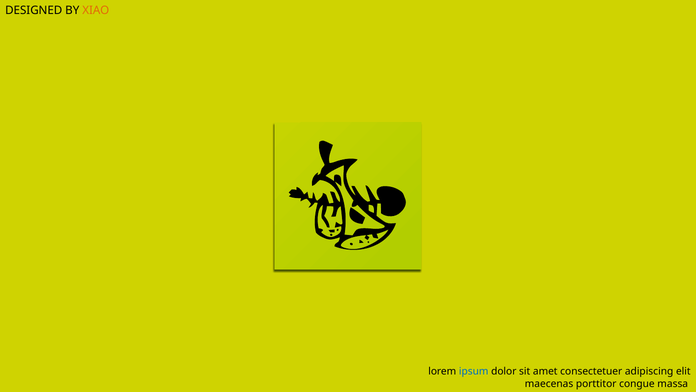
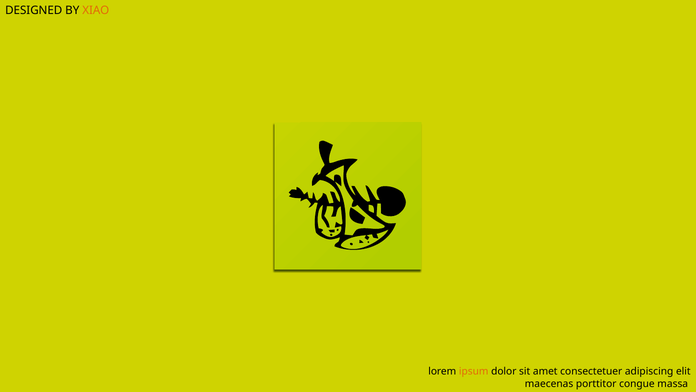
ipsum colour: blue -> orange (474, 371)
